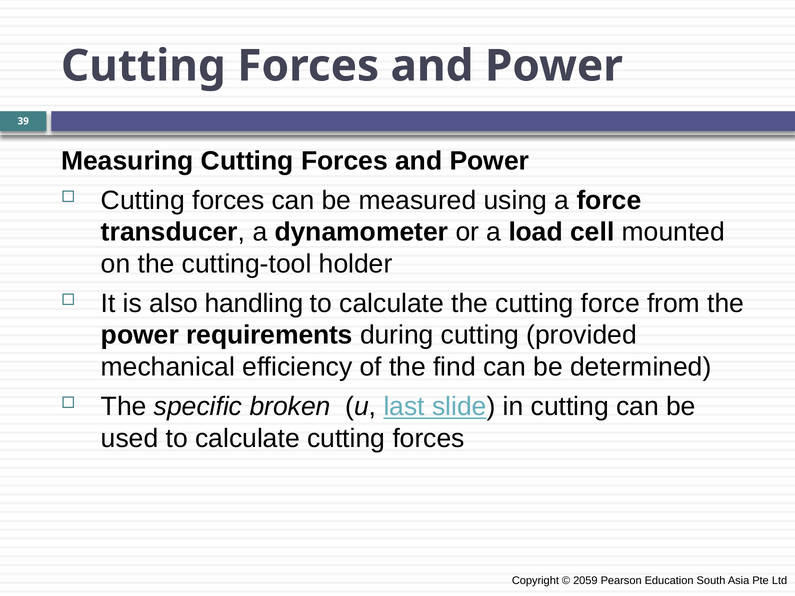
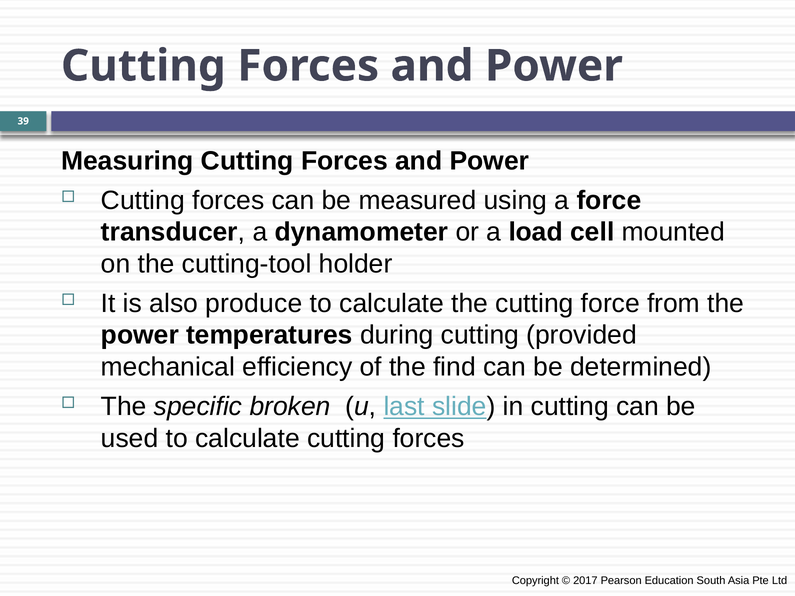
handling: handling -> produce (254, 304)
requirements: requirements -> temperatures (269, 335)
2059: 2059 -> 2017 (585, 581)
